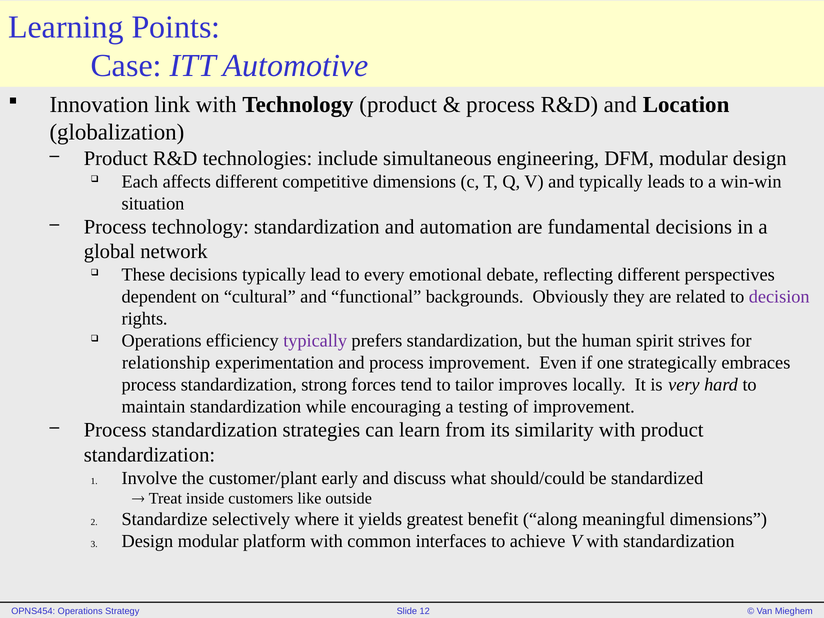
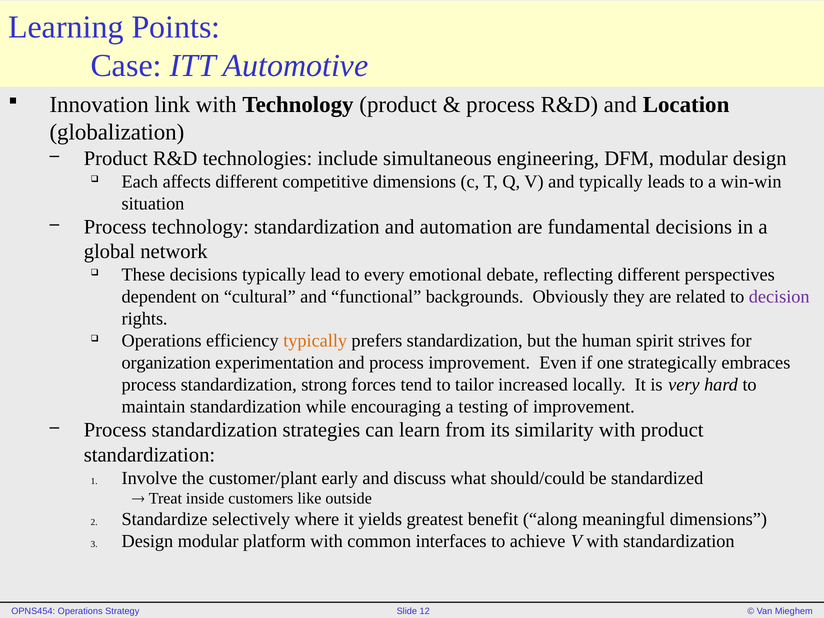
typically colour: purple -> orange (315, 341)
relationship: relationship -> organization (166, 363)
improves: improves -> increased (533, 385)
